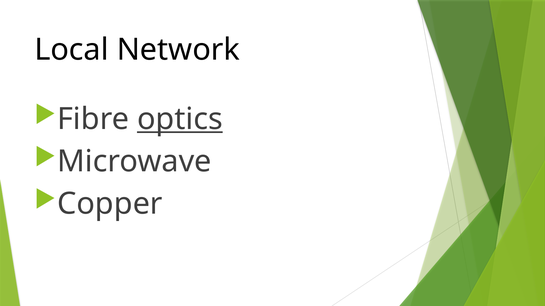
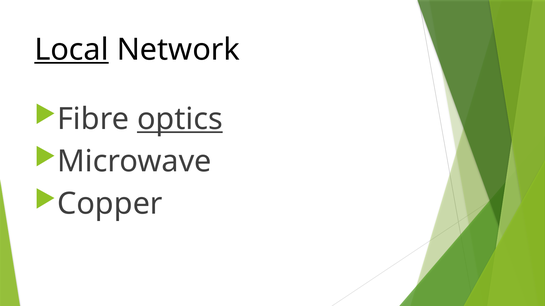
Local underline: none -> present (72, 50)
